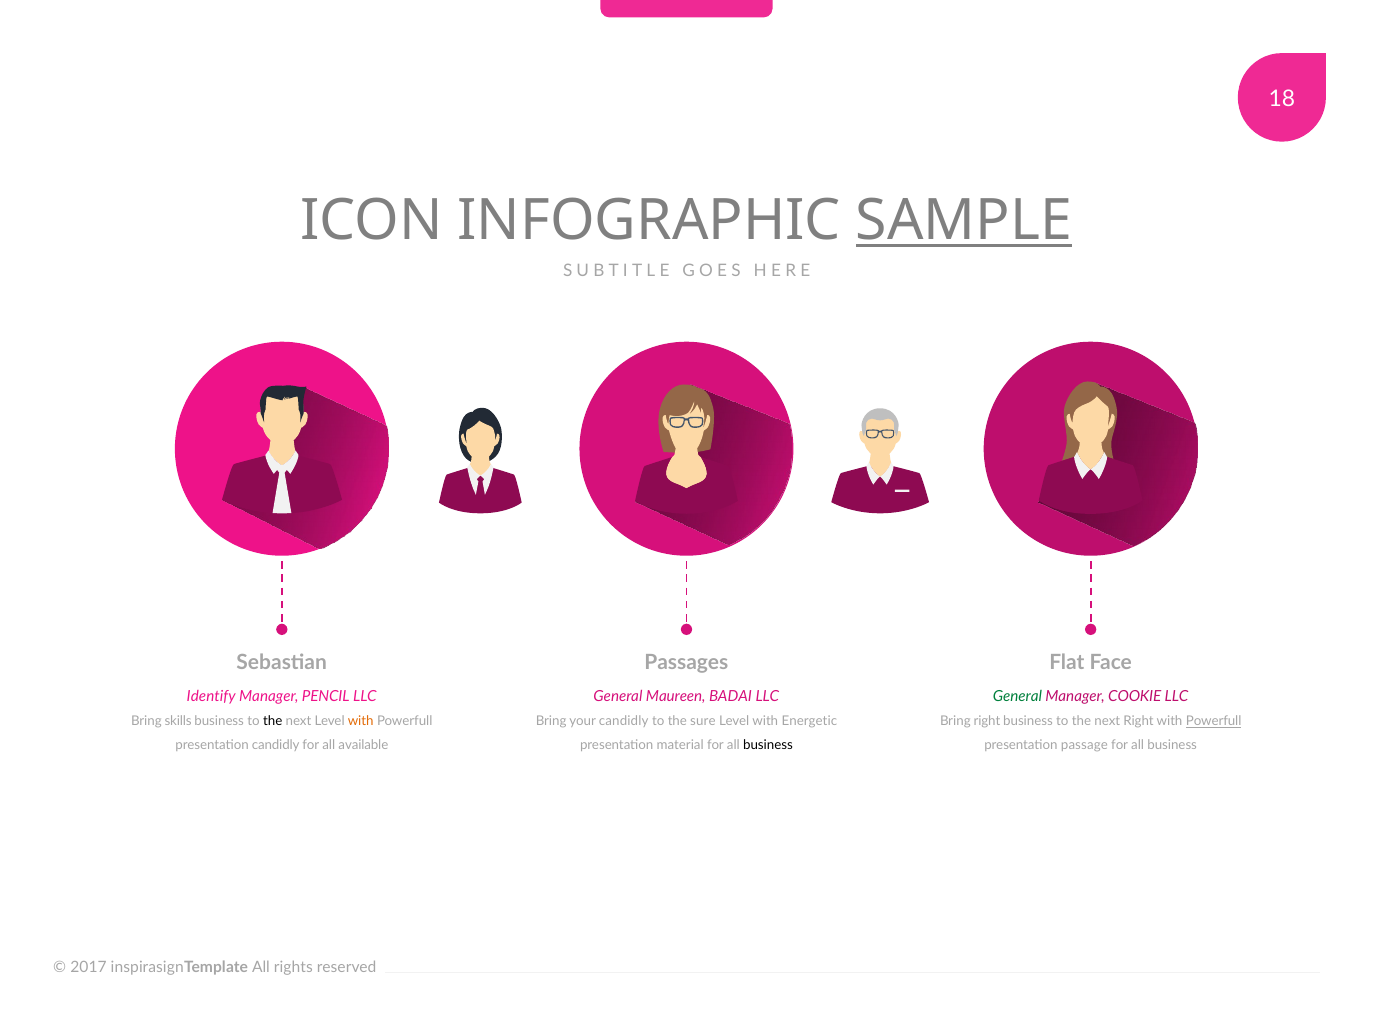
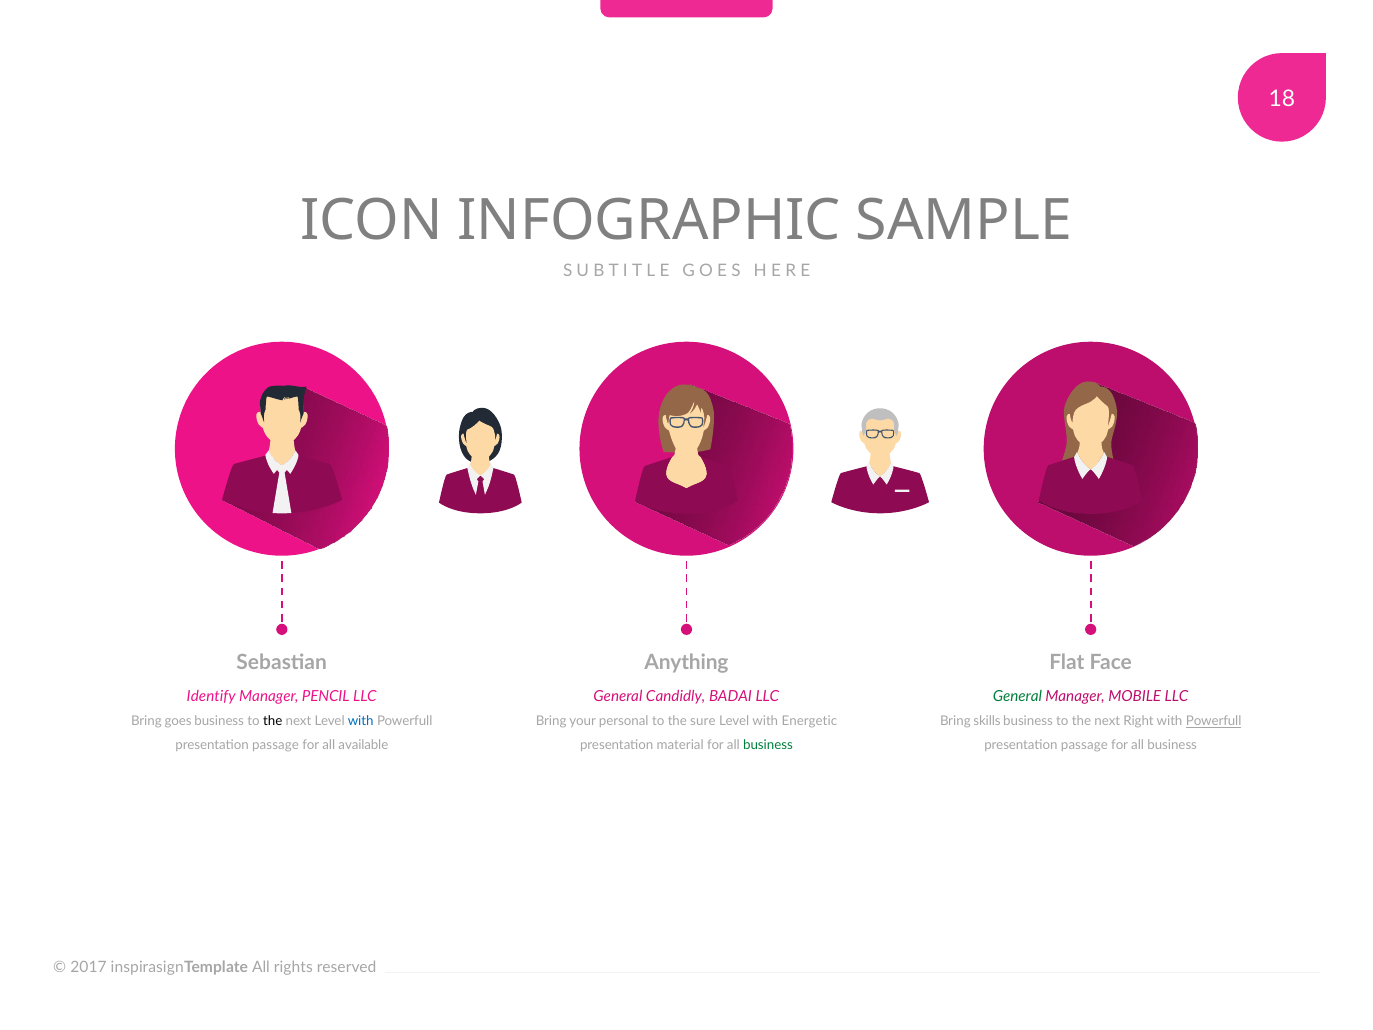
SAMPLE underline: present -> none (964, 221)
Passages: Passages -> Anything (686, 662)
Maureen: Maureen -> Candidly (676, 696)
COOKIE: COOKIE -> MOBILE (1135, 696)
skills: skills -> goes (178, 721)
with colour: orange -> blue (361, 721)
your candidly: candidly -> personal (624, 721)
Bring right: right -> skills (987, 721)
candidly: candidly -> passage (276, 745)
business colour: black -> green (768, 745)
